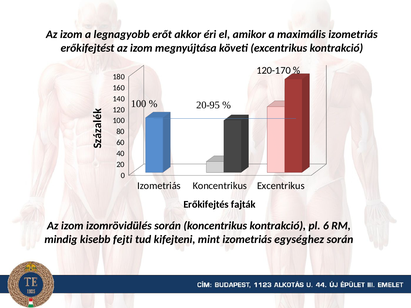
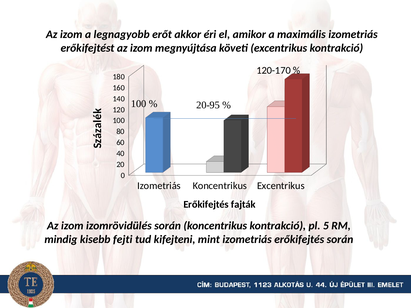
6: 6 -> 5 (326, 226)
izometriás egységhez: egységhez -> erőkifejtés (299, 240)
